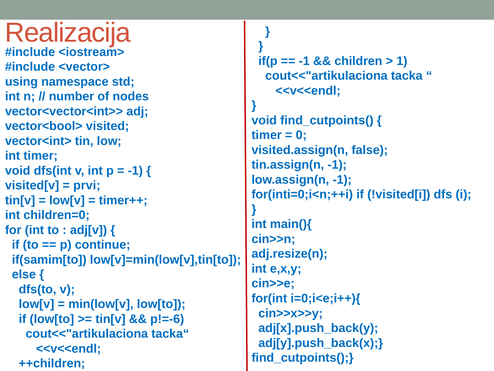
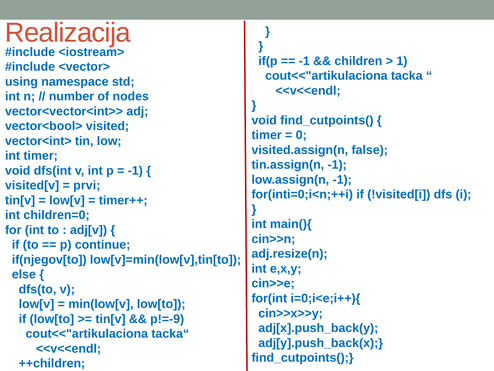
if(samim[to: if(samim[to -> if(njegov[to (49, 259)
p!=-6: p!=-6 -> p!=-9 (167, 319)
